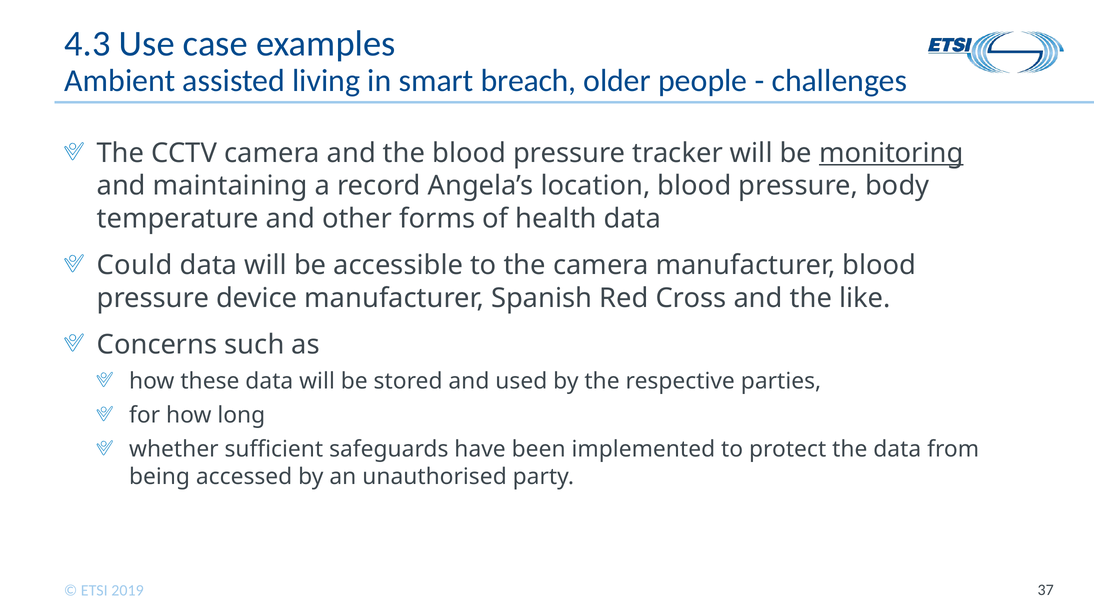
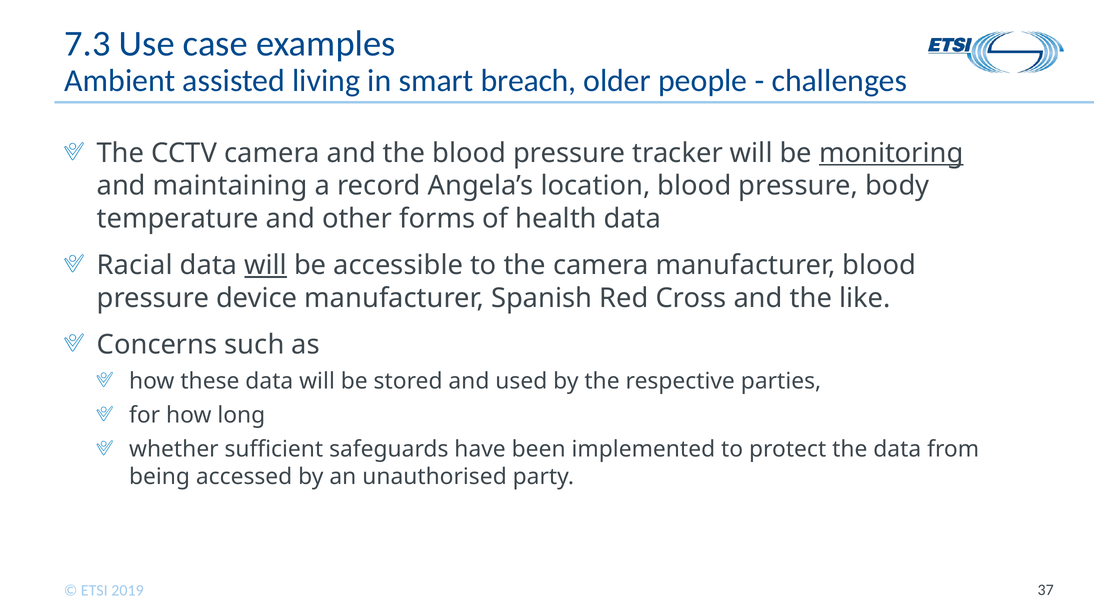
4.3: 4.3 -> 7.3 (88, 44)
Could: Could -> Racial (135, 265)
will underline: none -> present (266, 265)
